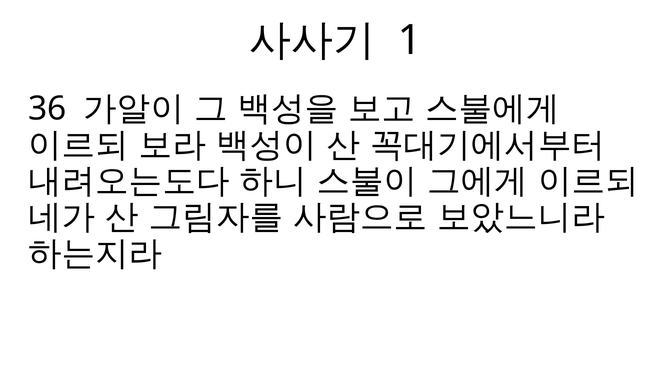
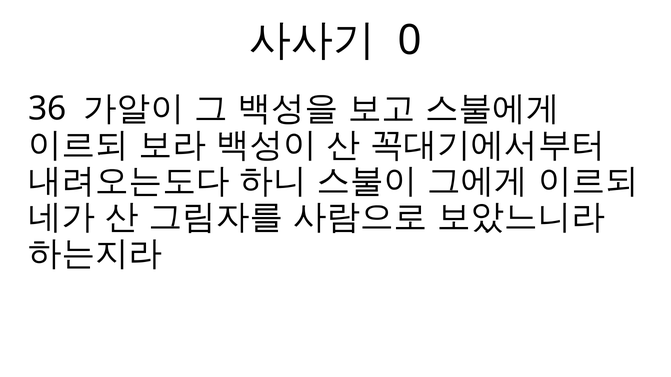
1: 1 -> 0 (410, 40)
